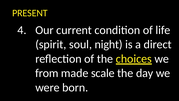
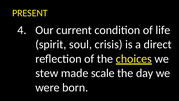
night: night -> crisis (109, 44)
from: from -> stew (47, 73)
